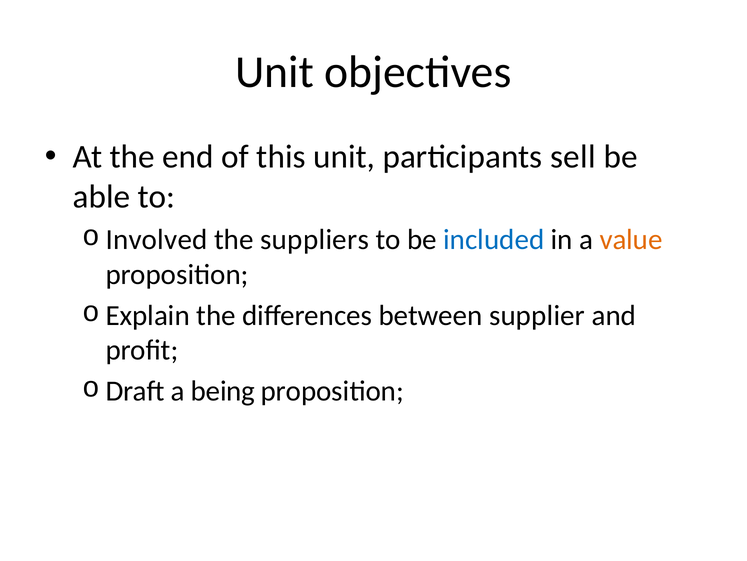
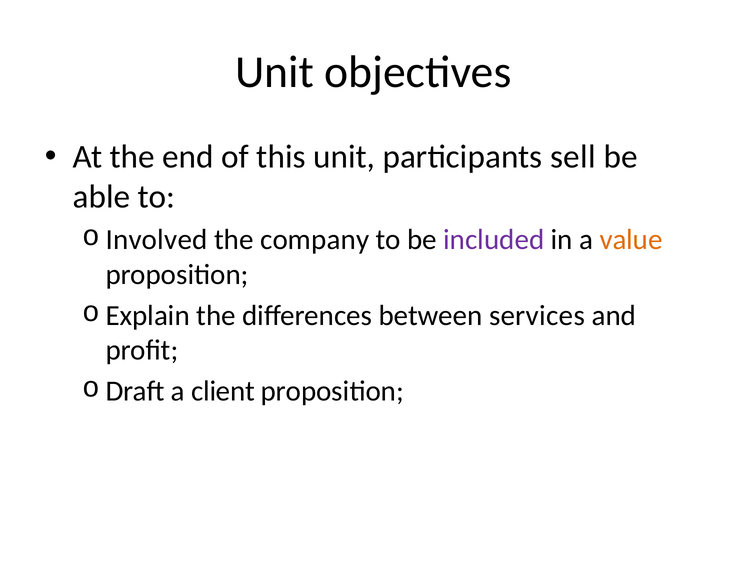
suppliers: suppliers -> company (315, 239)
included colour: blue -> purple (494, 239)
supplier: supplier -> services (537, 315)
being: being -> client (223, 391)
